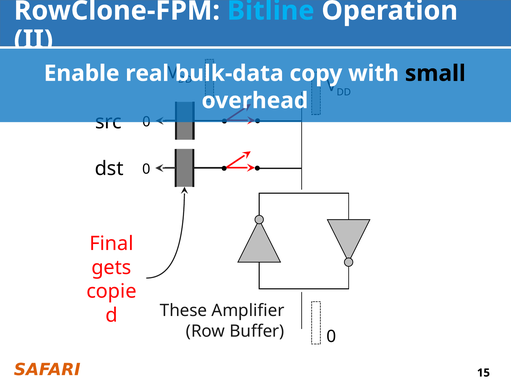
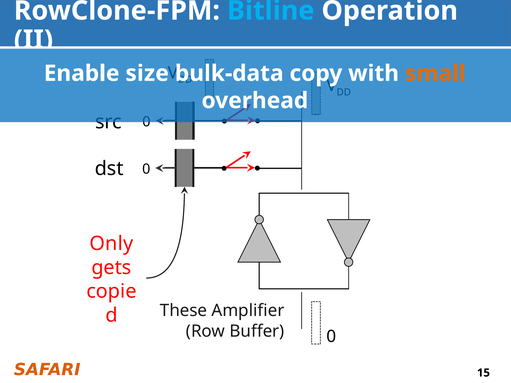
real: real -> size (147, 73)
small colour: black -> orange (435, 73)
Final: Final -> Only (111, 244)
